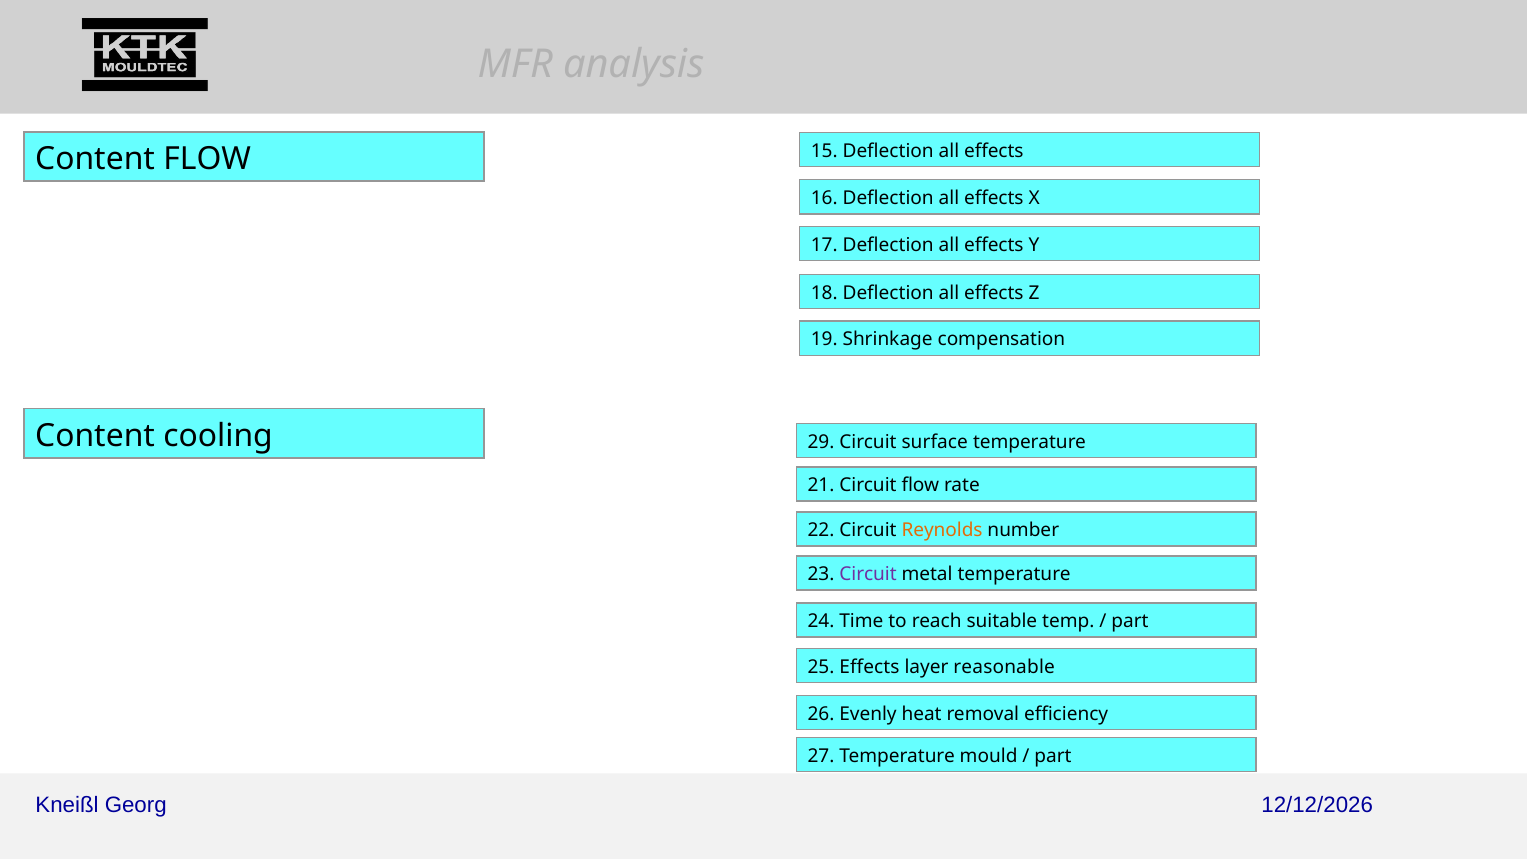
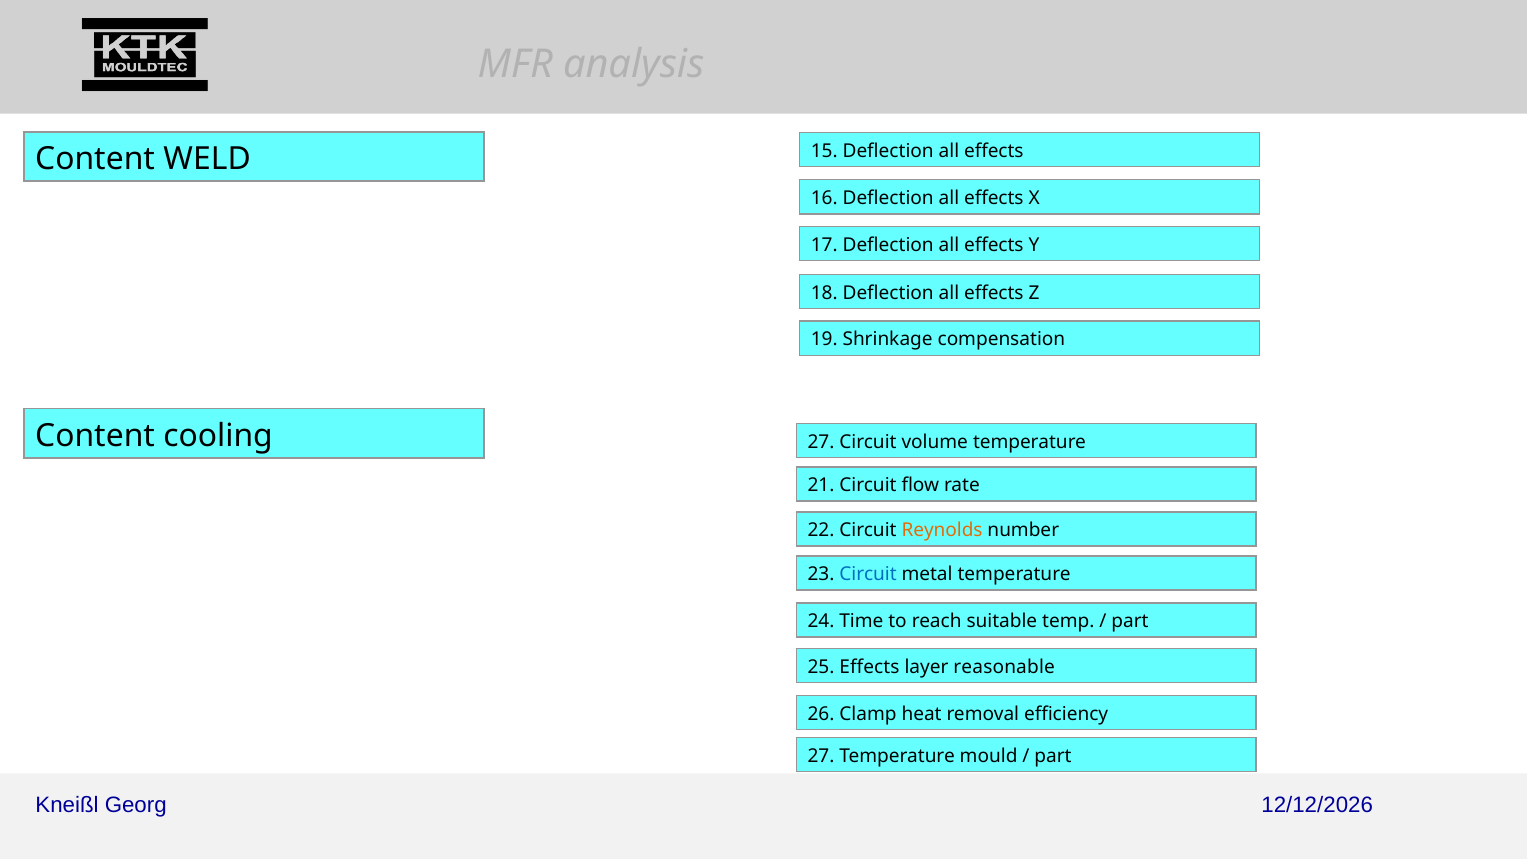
Content FLOW: FLOW -> WELD (207, 159)
cooling 29: 29 -> 27 (821, 442)
surface: surface -> volume (935, 442)
Circuit colour: purple -> blue (868, 574)
Evenly: Evenly -> Clamp (868, 714)
